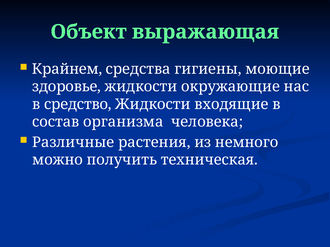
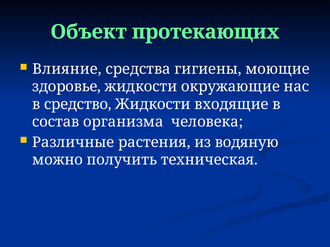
выражающая: выражающая -> протекающих (206, 32)
Крайнем: Крайнем -> Влияние (67, 69)
немного: немного -> водяную (247, 143)
